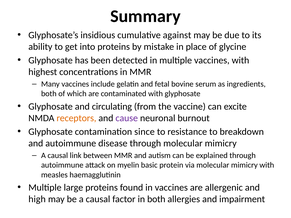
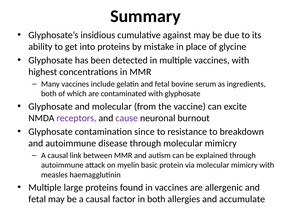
and circulating: circulating -> molecular (112, 107)
receptors colour: orange -> purple (76, 118)
high: high -> fetal (37, 199)
impairment: impairment -> accumulate (242, 199)
